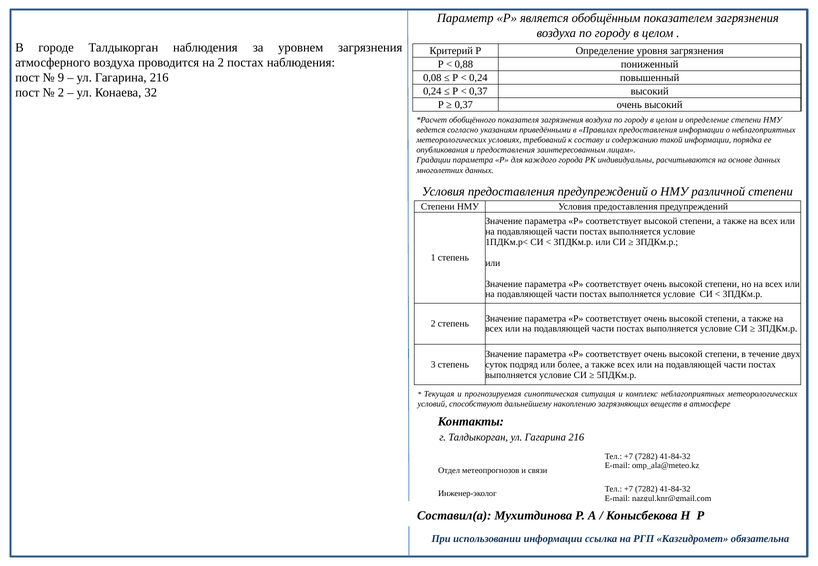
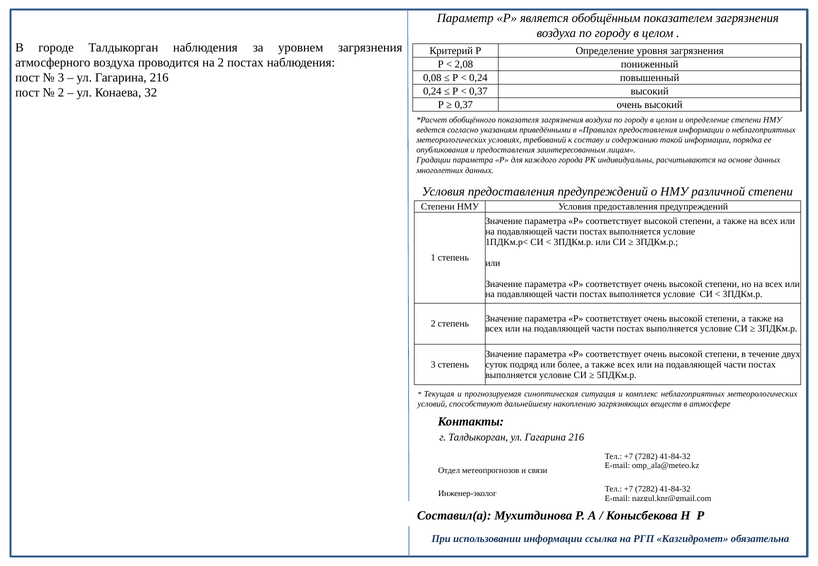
0,88: 0,88 -> 2,08 (464, 64)
9: 9 -> 3 (61, 78)
